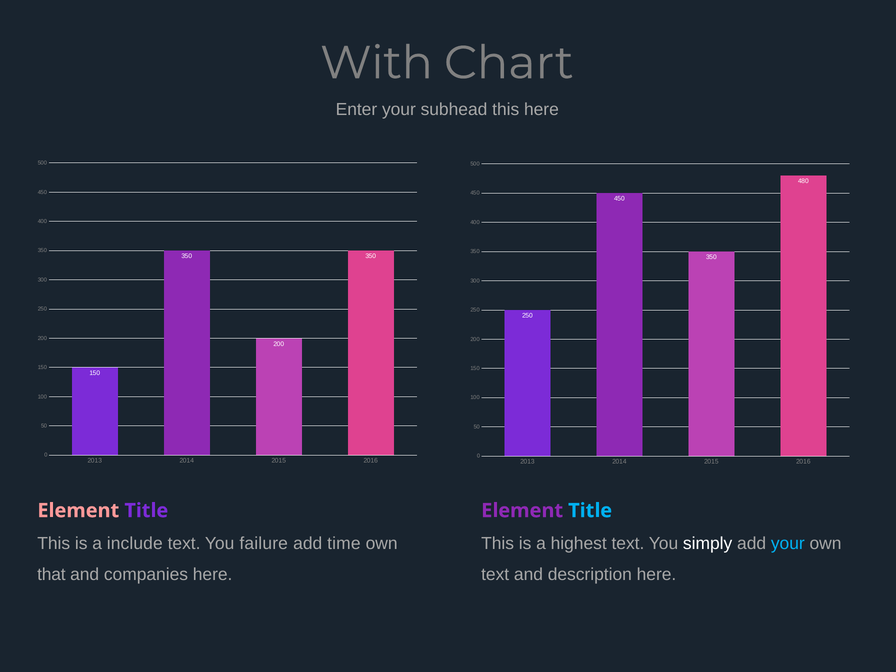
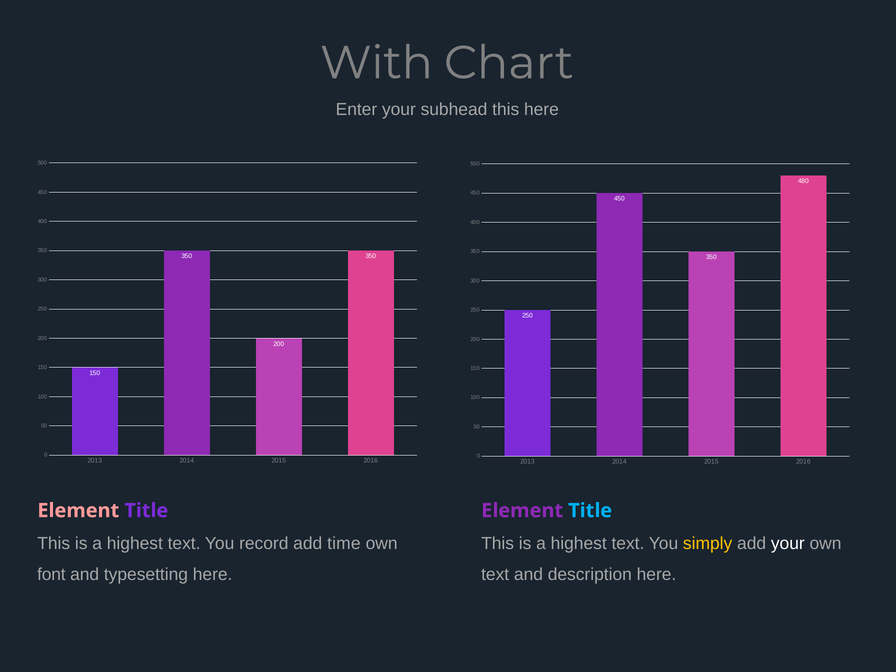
include: include -> highest (135, 543)
failure: failure -> record (264, 543)
simply colour: white -> yellow (708, 543)
your colour: light blue -> white (788, 543)
that: that -> font (51, 575)
companies: companies -> typesetting (146, 575)
